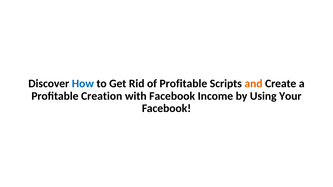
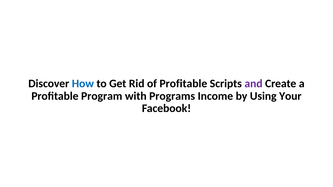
and colour: orange -> purple (253, 84)
Creation: Creation -> Program (102, 96)
with Facebook: Facebook -> Programs (172, 96)
